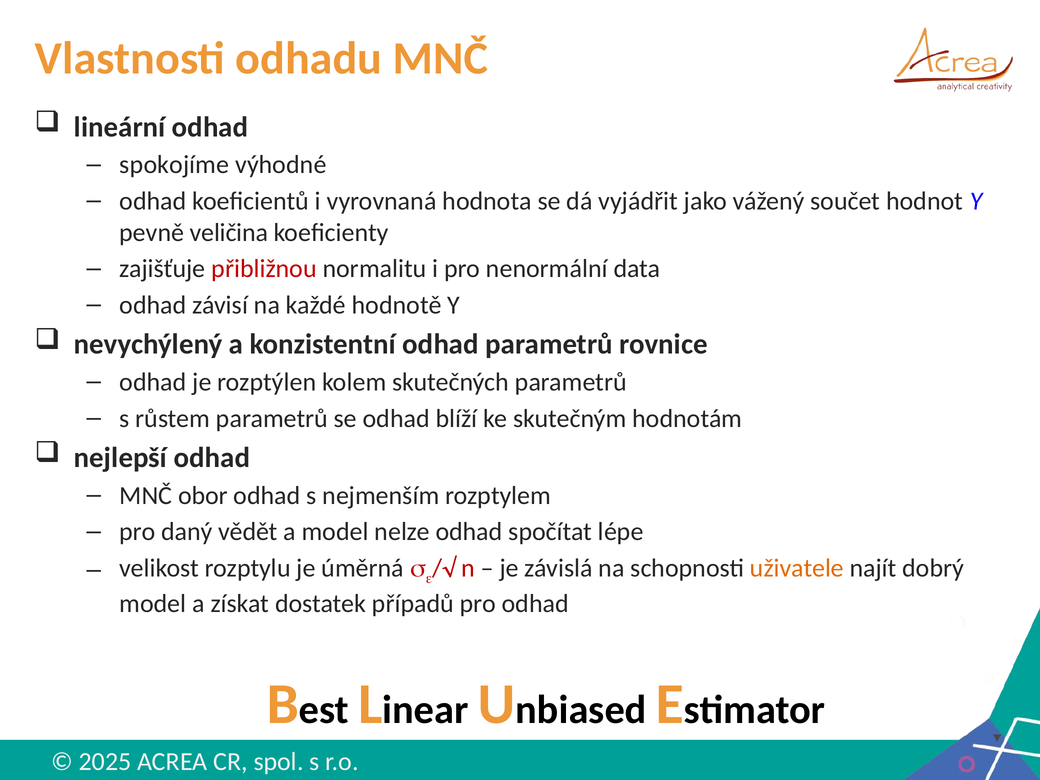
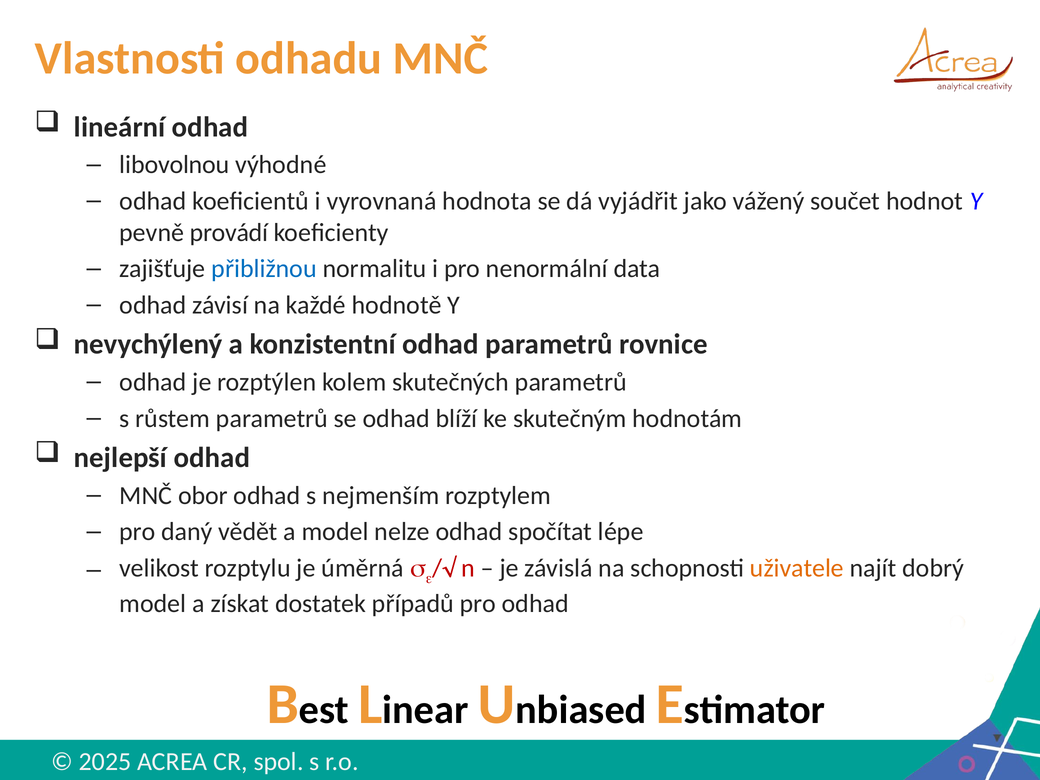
spokojíme: spokojíme -> libovolnou (175, 165)
veličina: veličina -> provádí (229, 233)
přibližnou colour: red -> blue (264, 269)
